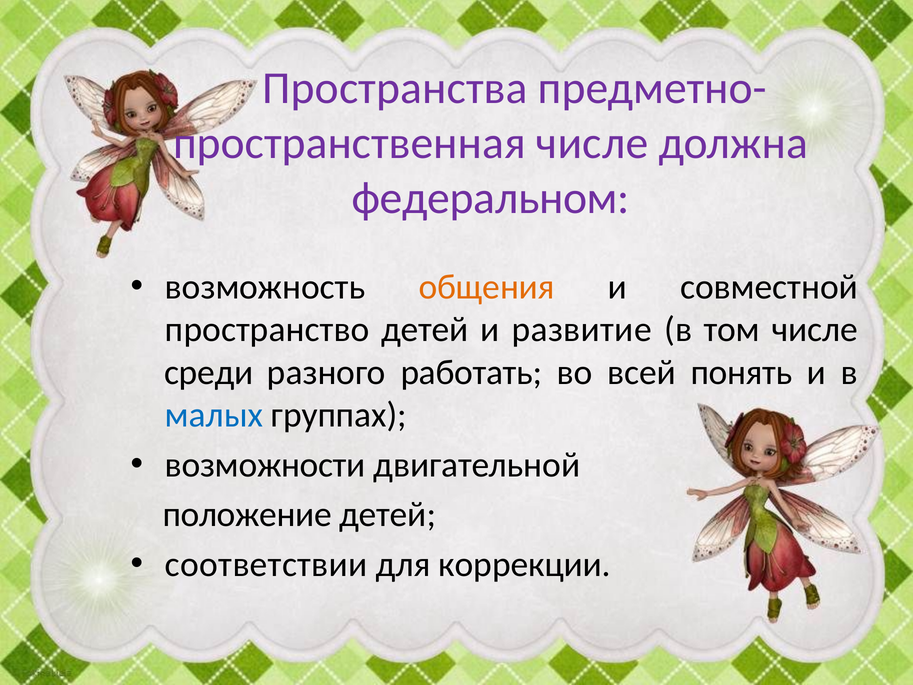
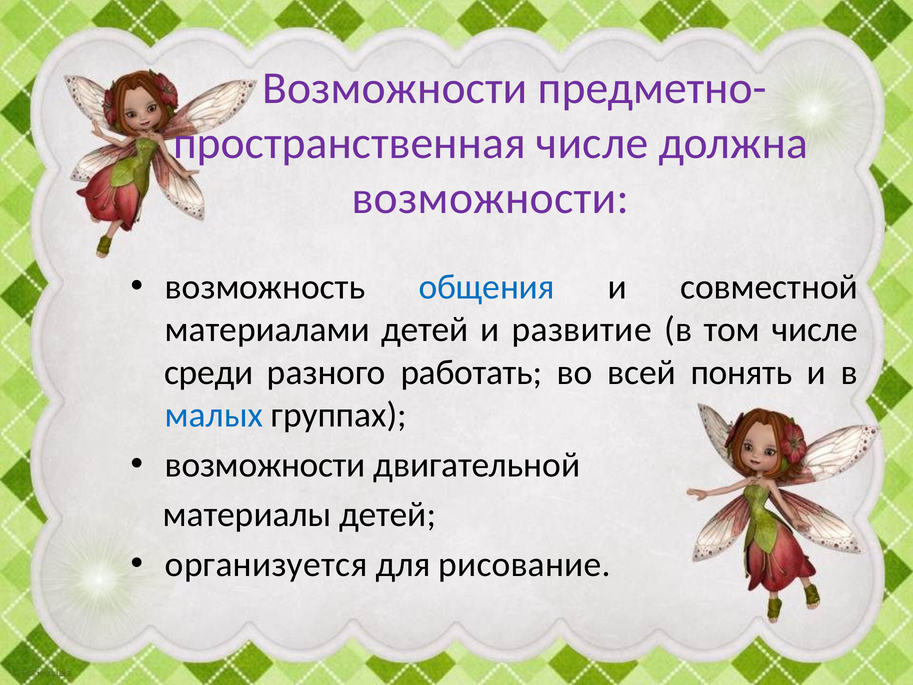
Пространства: Пространства -> Возможности (395, 88)
федеральном: федеральном -> возможности (490, 198)
общения colour: orange -> blue (487, 287)
пространство: пространство -> материалами (267, 330)
положение: положение -> материалы (247, 514)
соответствии: соответствии -> организуется (266, 564)
коррекции: коррекции -> рисование (524, 564)
